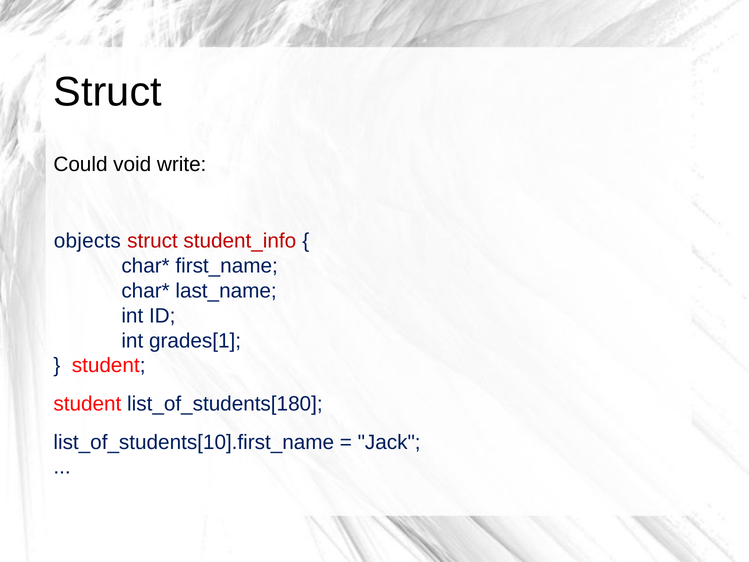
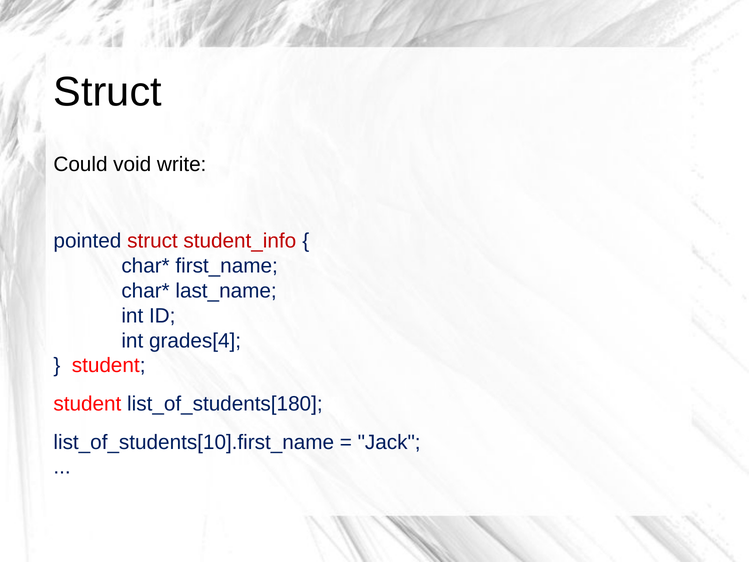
objects: objects -> pointed (87, 241)
grades[1: grades[1 -> grades[4 (195, 341)
